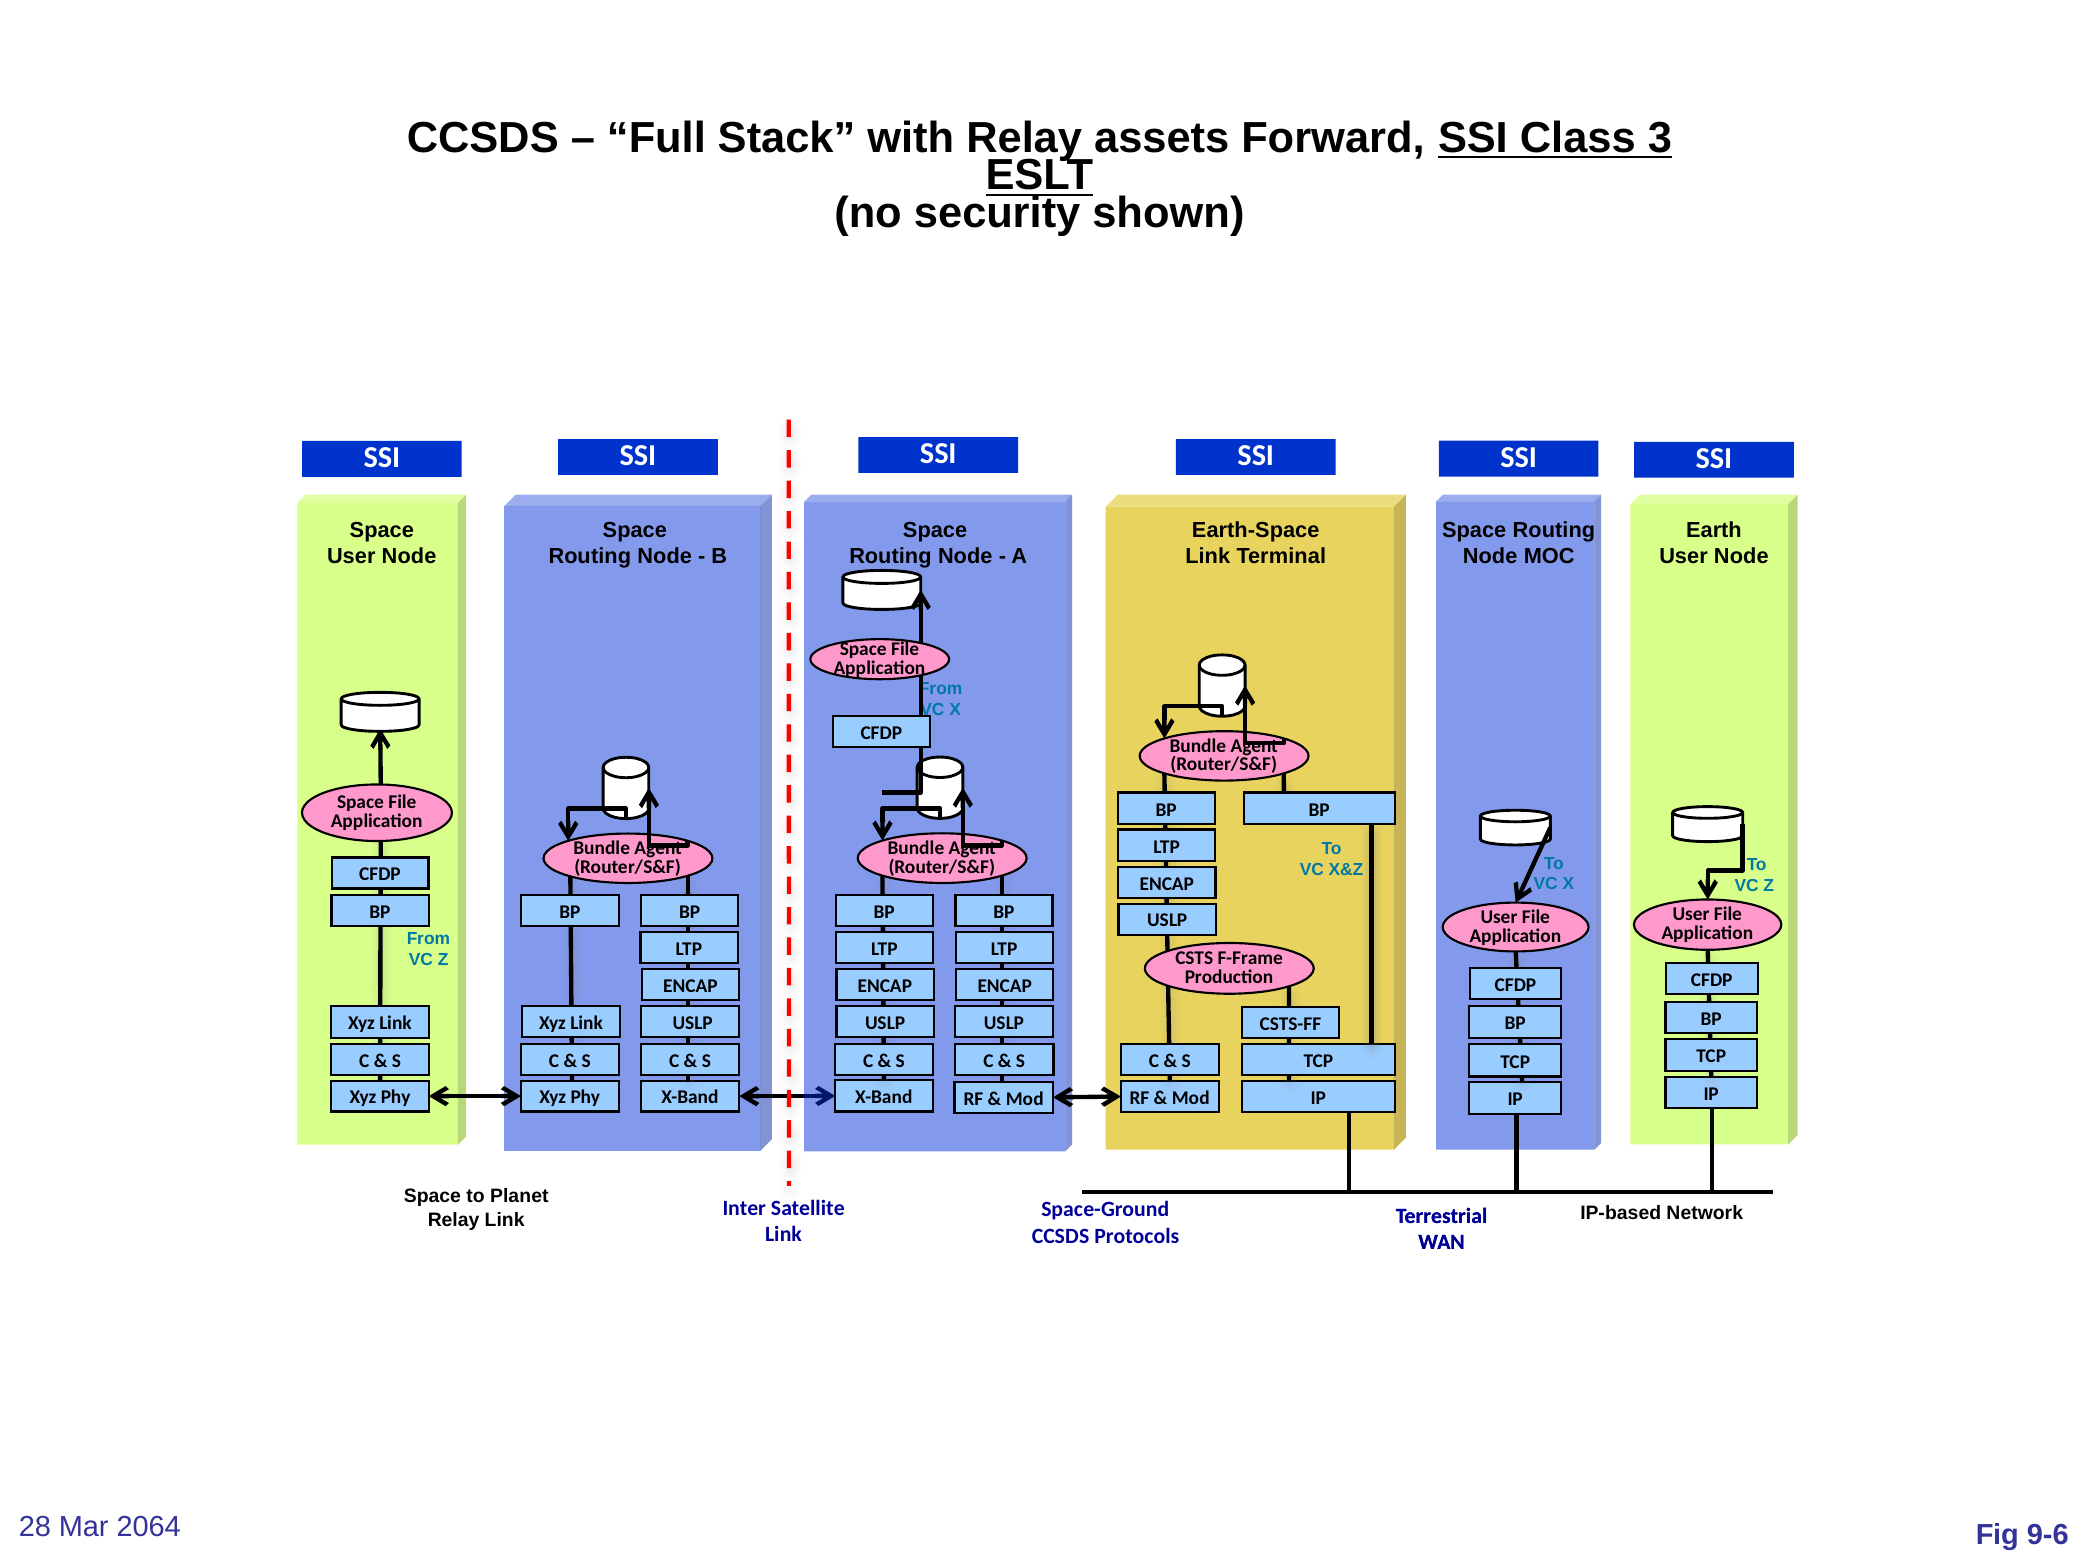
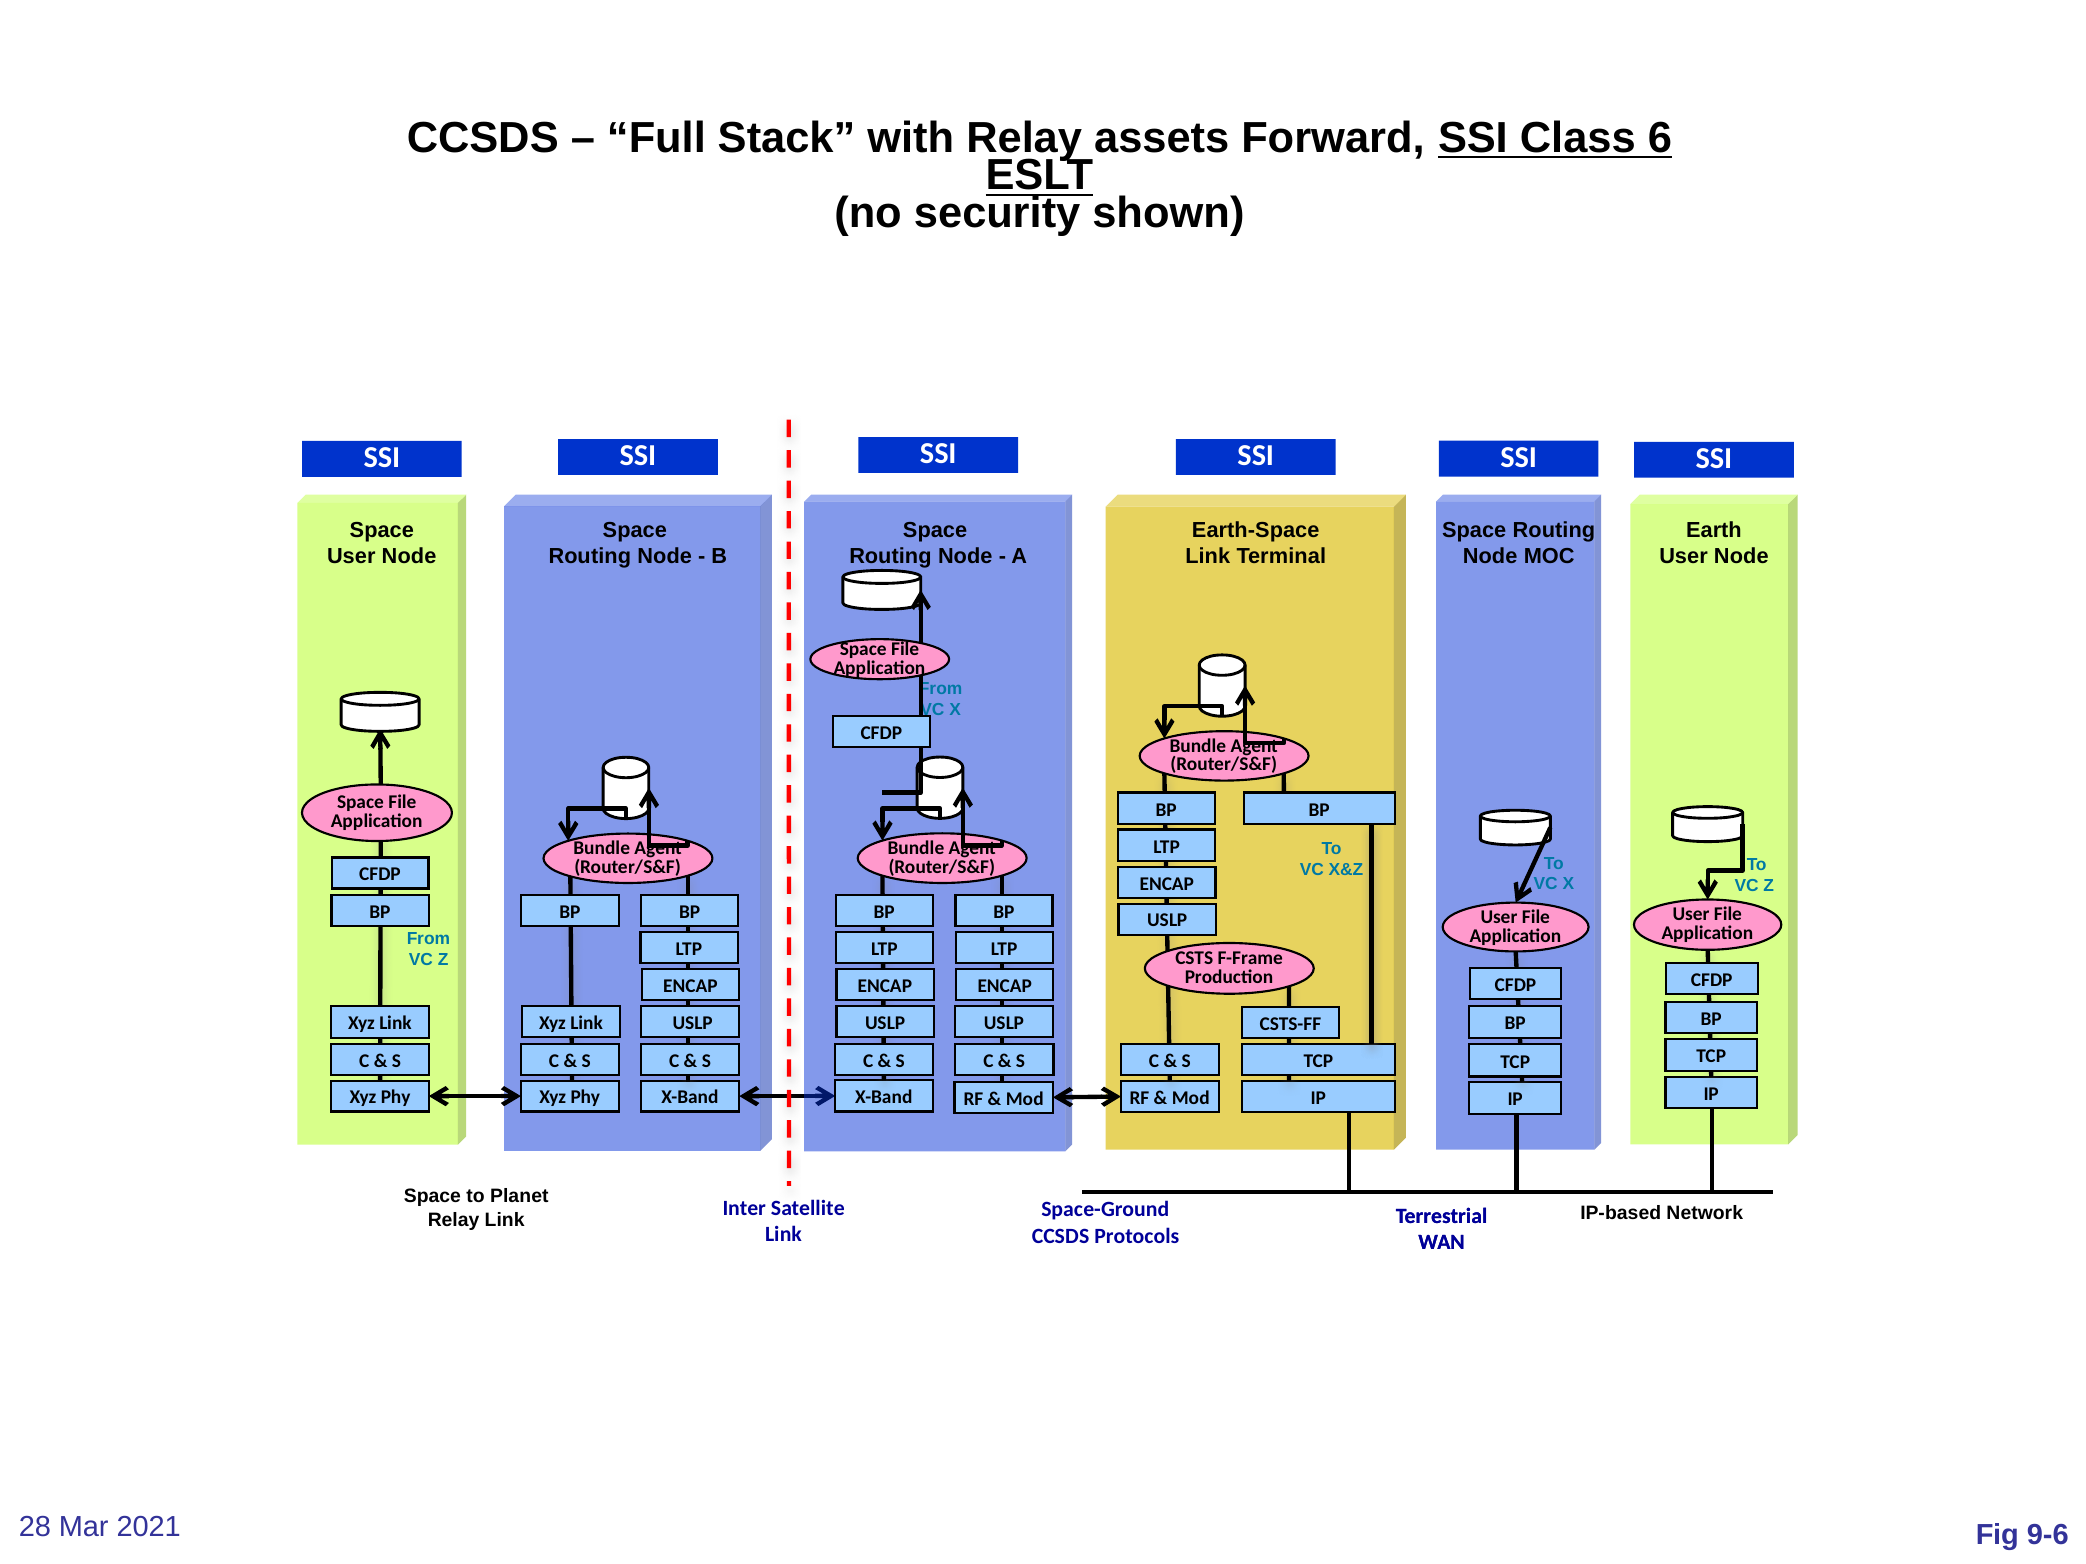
3: 3 -> 6 (1660, 138)
2064: 2064 -> 2021 (149, 1528)
